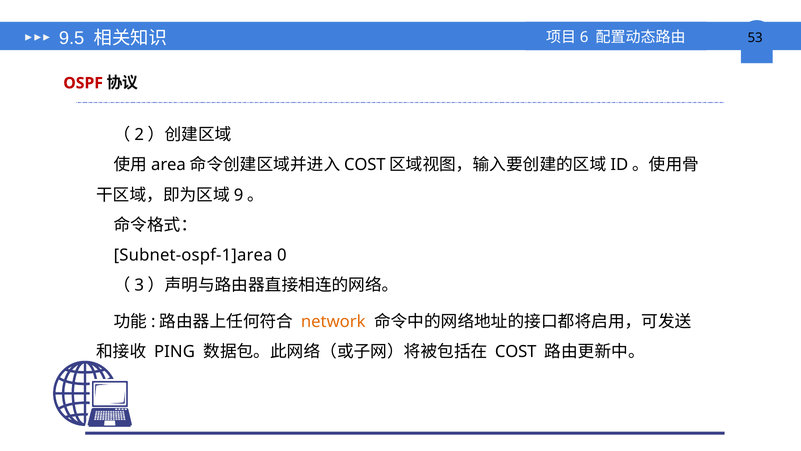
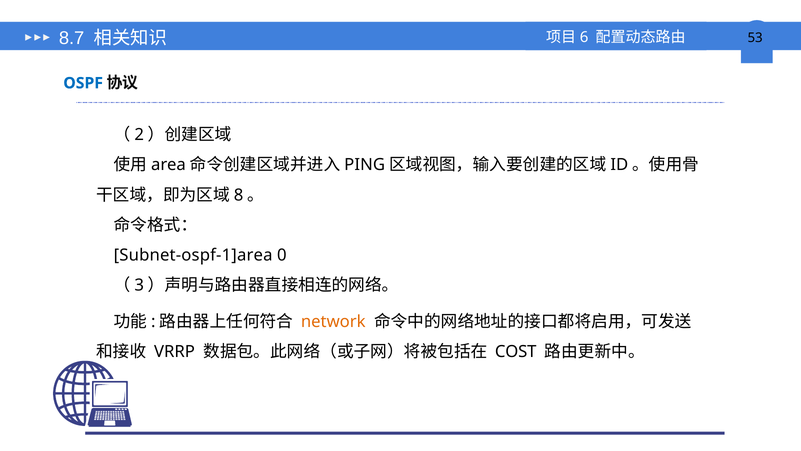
9.5: 9.5 -> 8.7 (72, 38)
OSPF colour: red -> blue (83, 83)
COST: COST -> PING (365, 165)
9: 9 -> 8 (239, 195)
PING: PING -> VRRP (174, 351)
